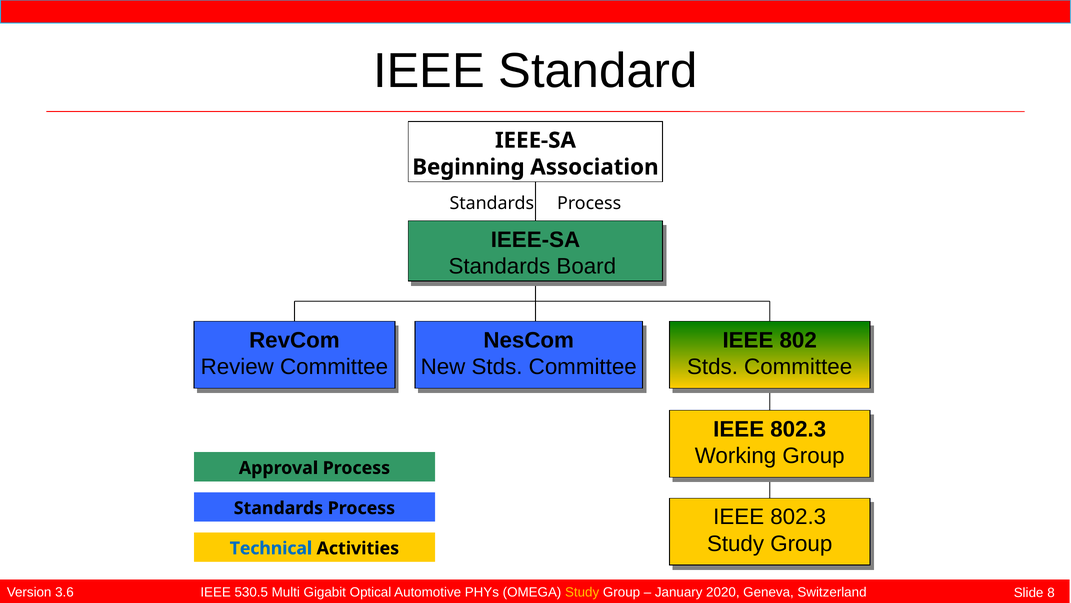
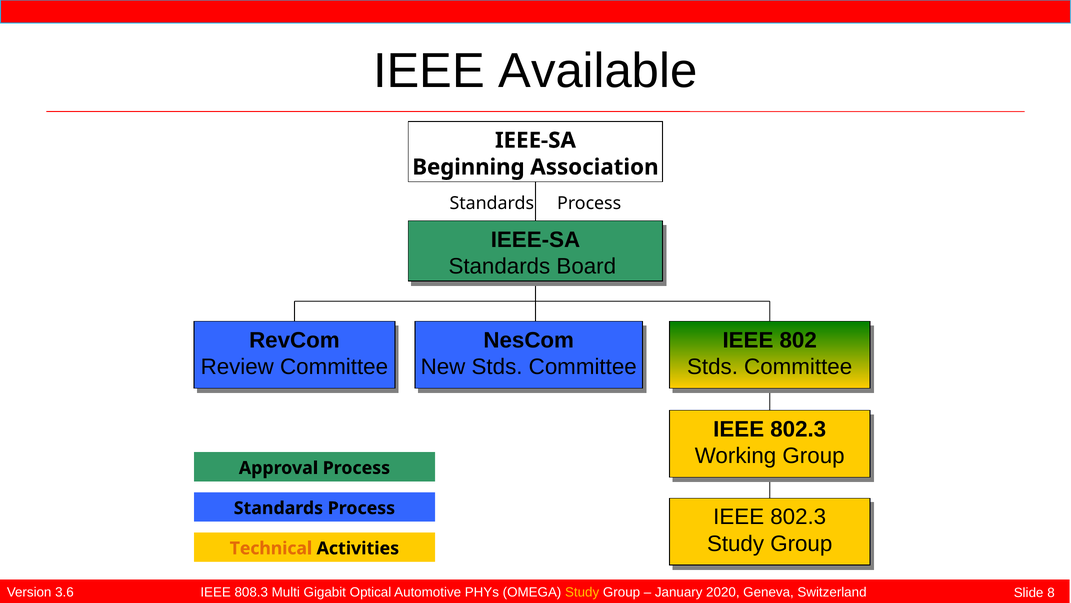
Standard: Standard -> Available (598, 71)
Technical colour: blue -> orange (271, 548)
530.5: 530.5 -> 808.3 (251, 592)
